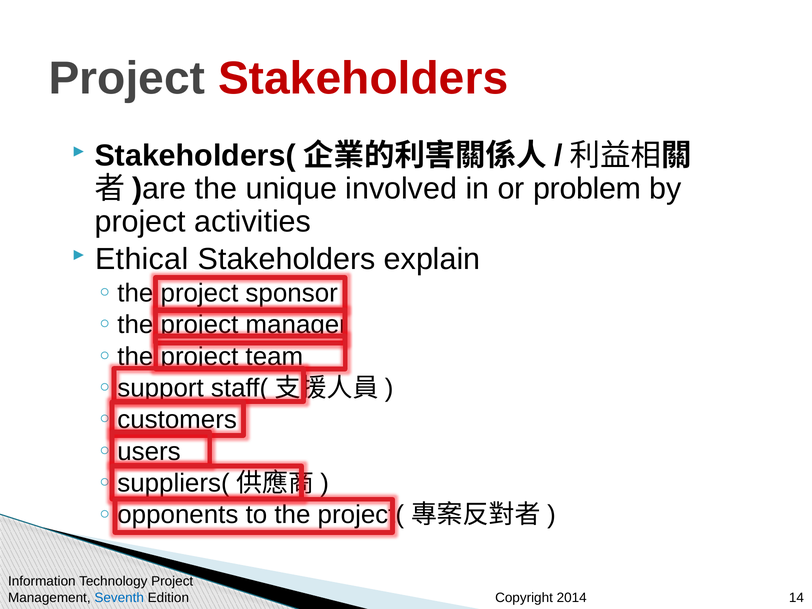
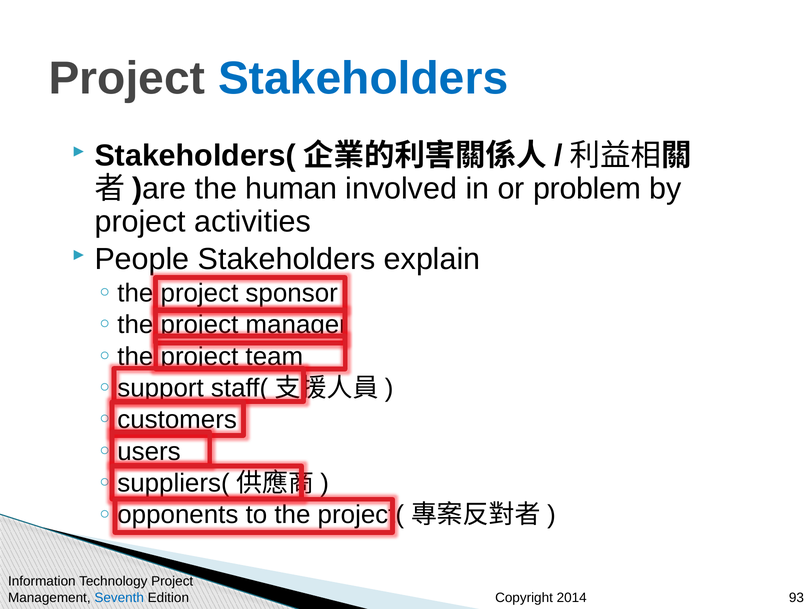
Stakeholders colour: red -> blue (363, 78)
unique: unique -> human (291, 189)
Ethical: Ethical -> People (142, 259)
14: 14 -> 93 (796, 598)
